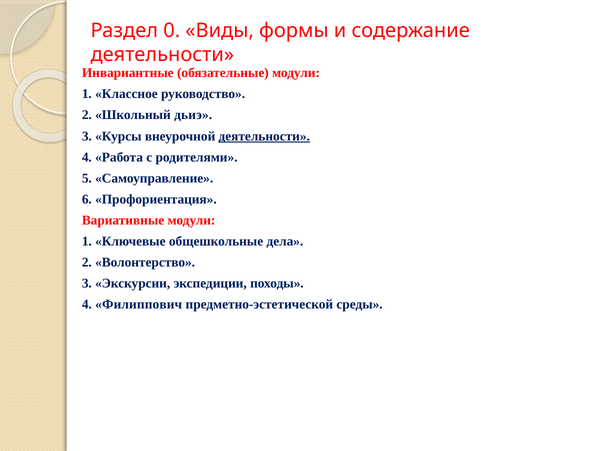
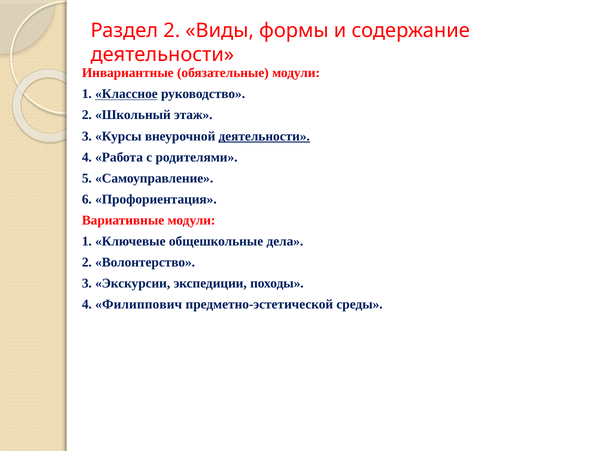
Раздел 0: 0 -> 2 (172, 30)
Классное underline: none -> present (126, 94)
дьиэ: дьиэ -> этаж (193, 115)
